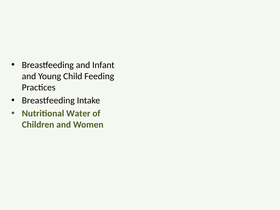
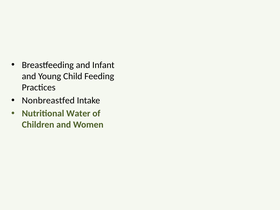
Breastfeeding: Breastfeeding -> Nonbreastfed (48, 100)
